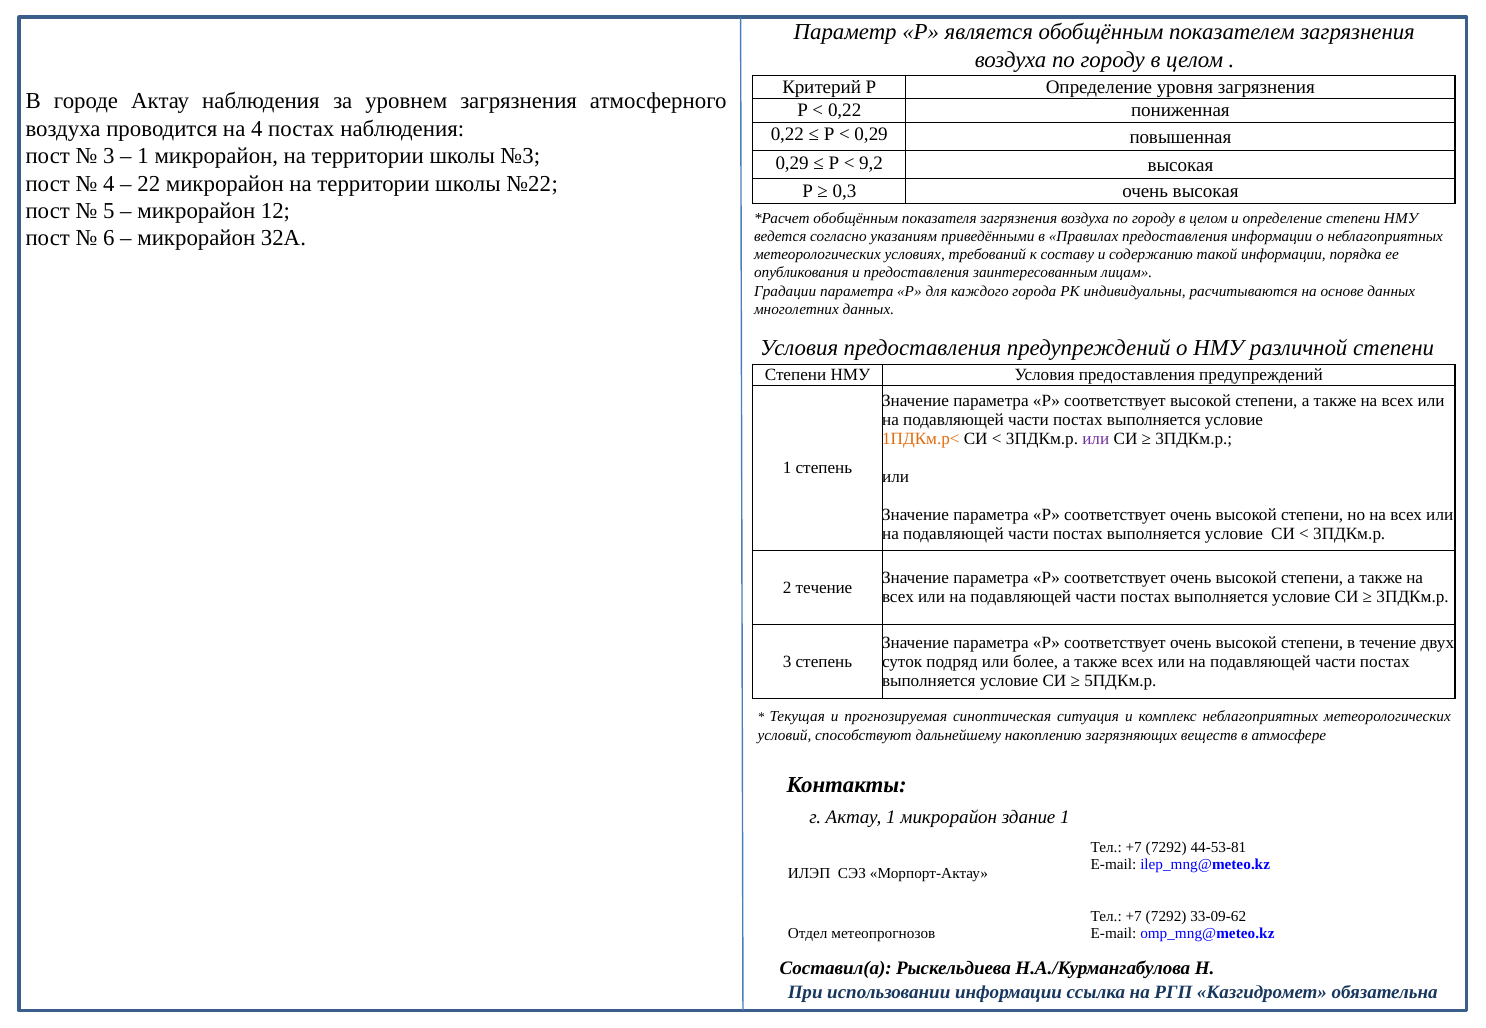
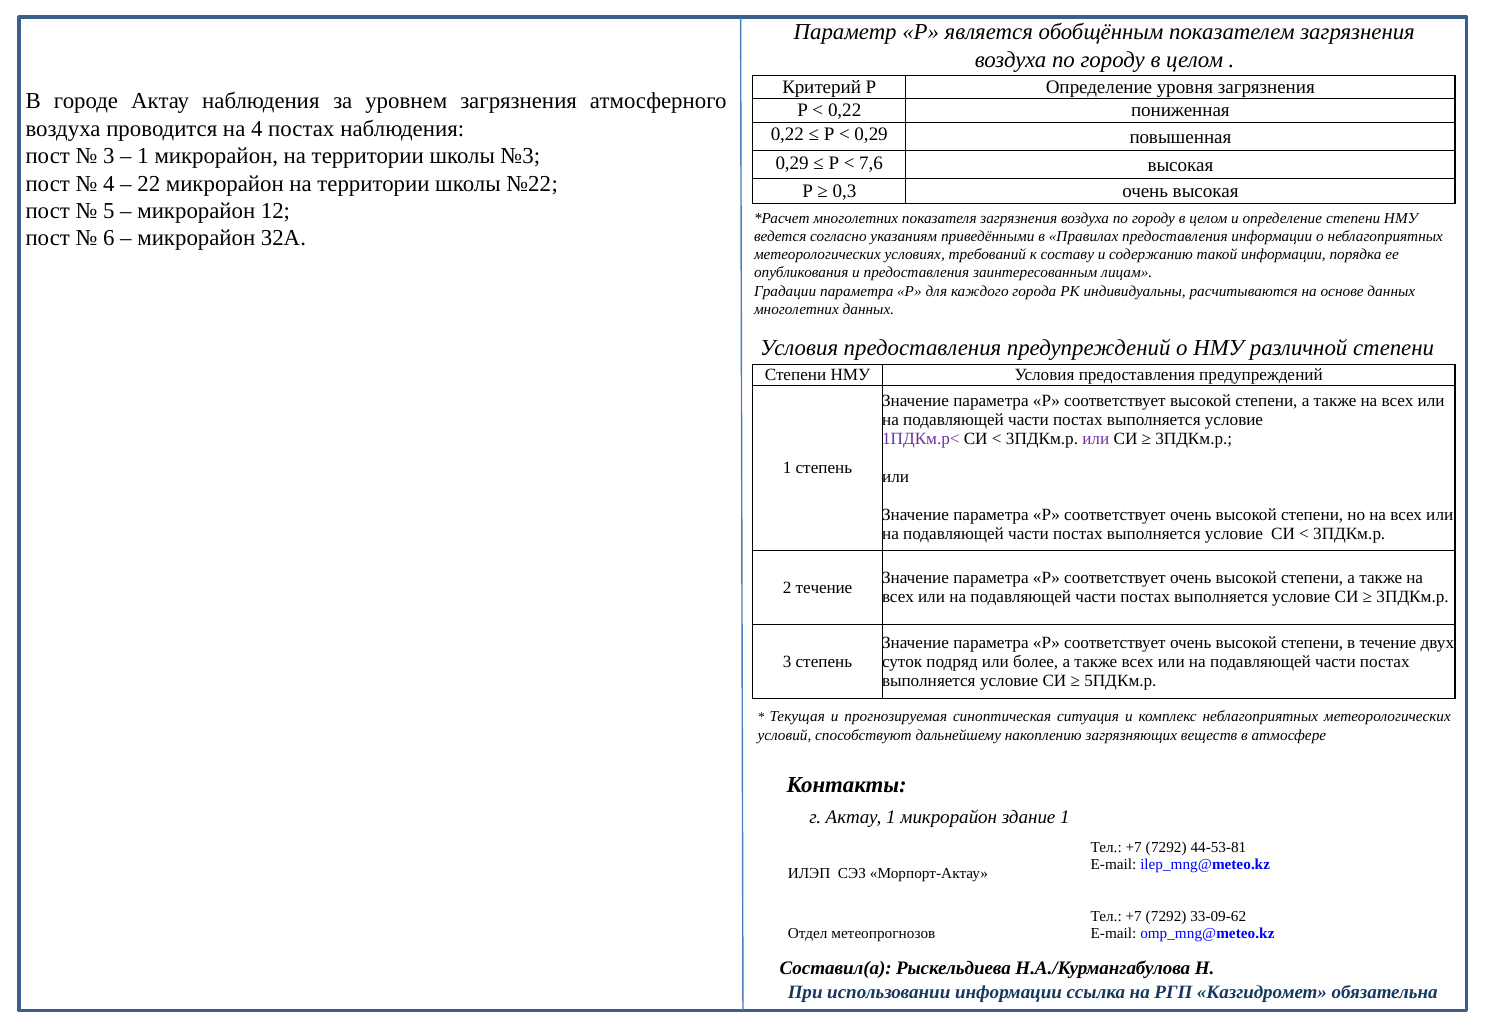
9,2: 9,2 -> 7,6 (871, 163)
обобщённым: обобщённым -> многолетних (856, 218)
1ПДКм.р< colour: orange -> purple (921, 440)
